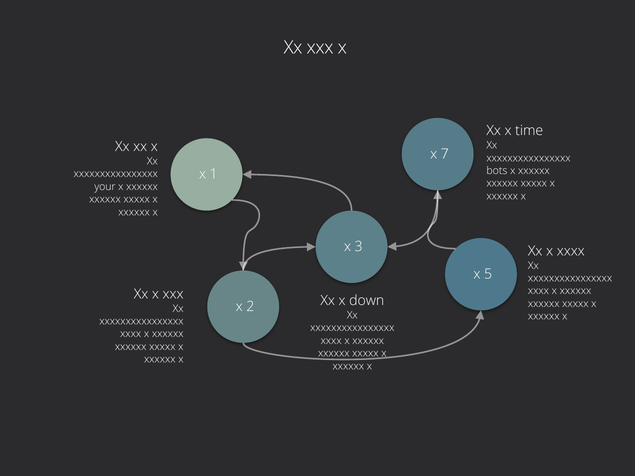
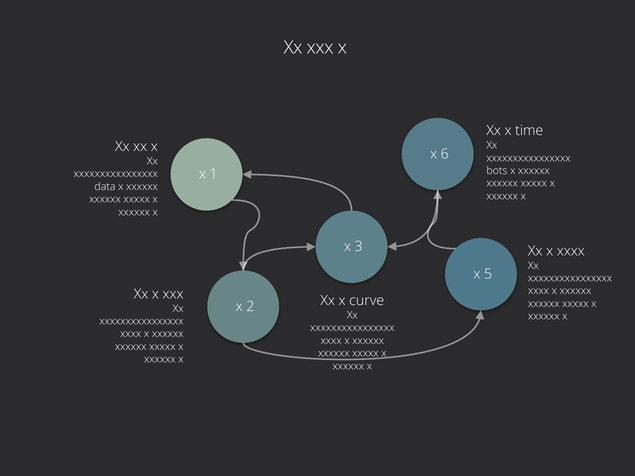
7: 7 -> 6 (445, 154)
your: your -> data (105, 187)
down: down -> curve (367, 301)
